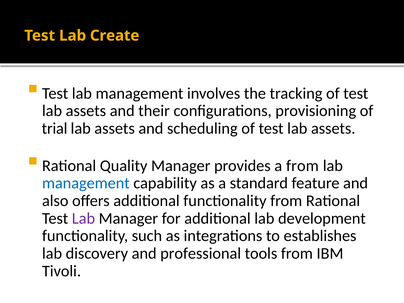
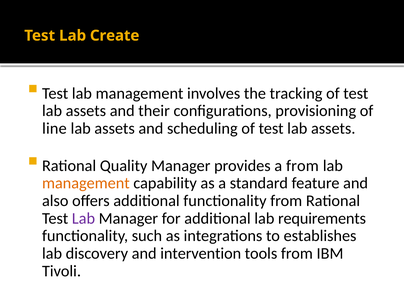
trial: trial -> line (54, 129)
management colour: blue -> orange (86, 183)
development: development -> requirements (322, 218)
professional: professional -> intervention (201, 254)
